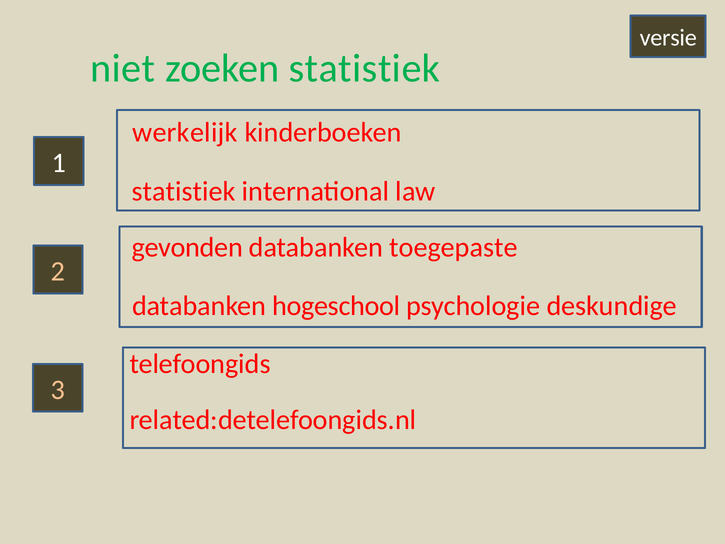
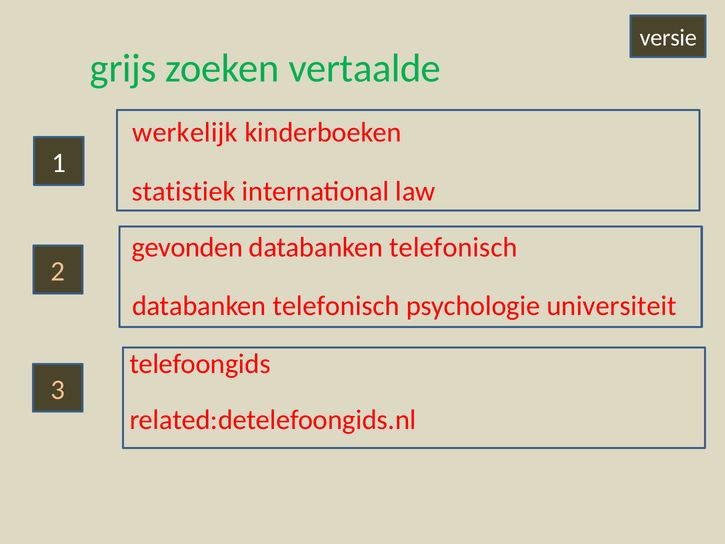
niet: niet -> grijs (123, 68)
zoeken statistiek: statistiek -> vertaalde (365, 68)
toegepaste: toegepaste -> telefonisch (453, 247)
hogeschool: hogeschool -> telefonisch (336, 306)
deskundige: deskundige -> universiteit (612, 306)
